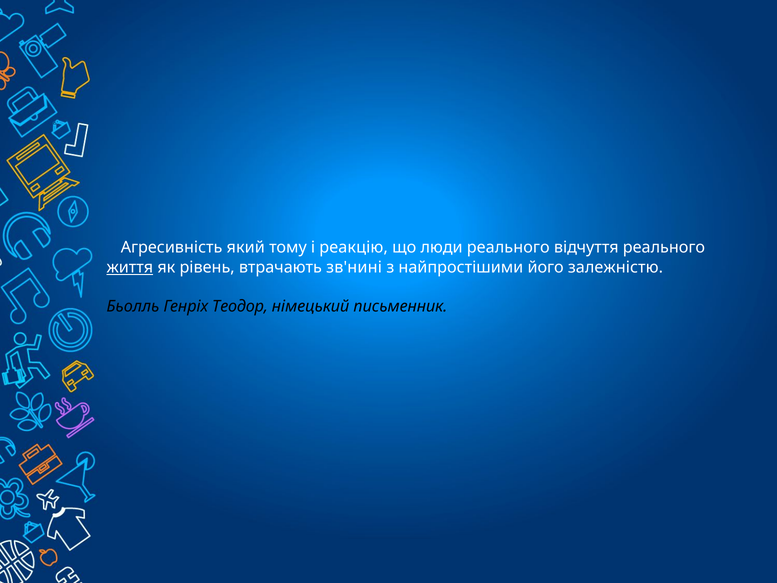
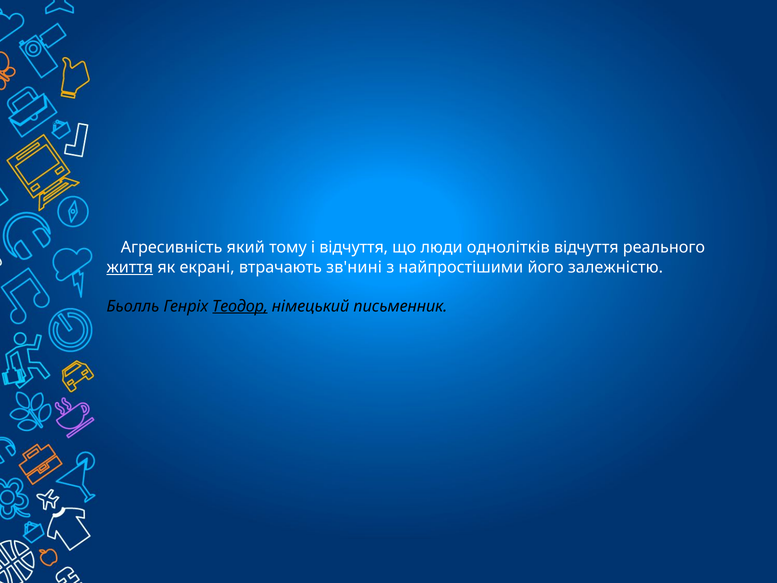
і реакцію: реакцію -> відчуття (354, 247)
люди реального: реального -> однолітків (508, 247)
рівень: рівень -> екрані (207, 267)
Теодор underline: none -> present (240, 306)
